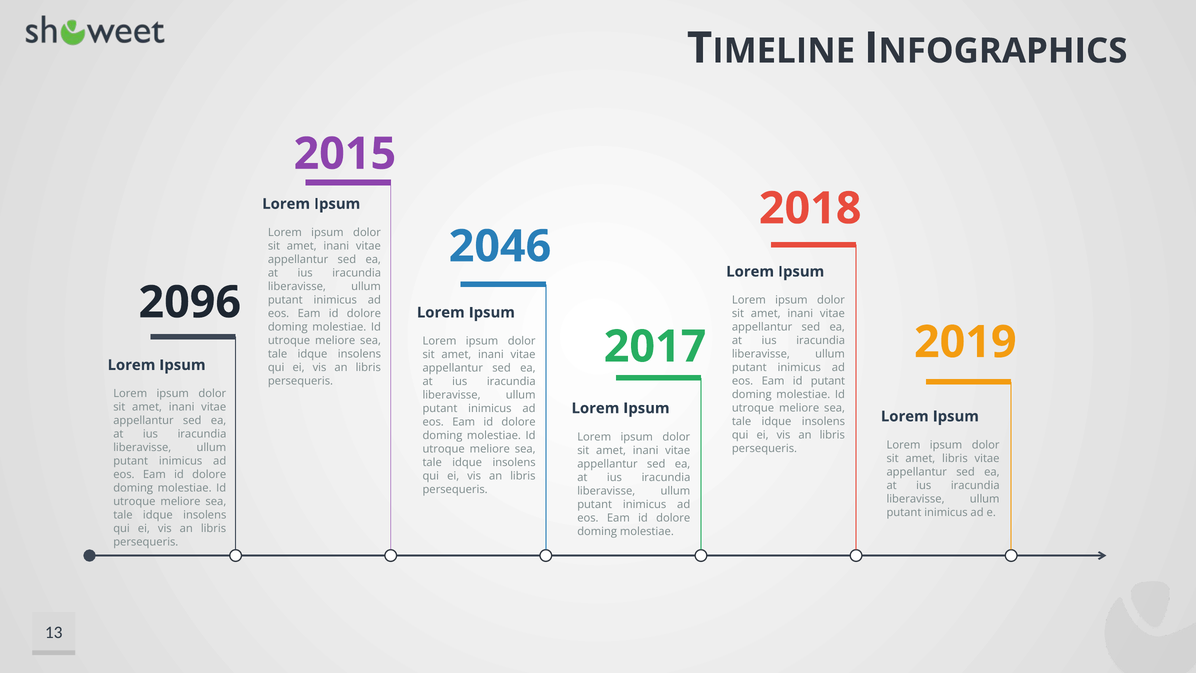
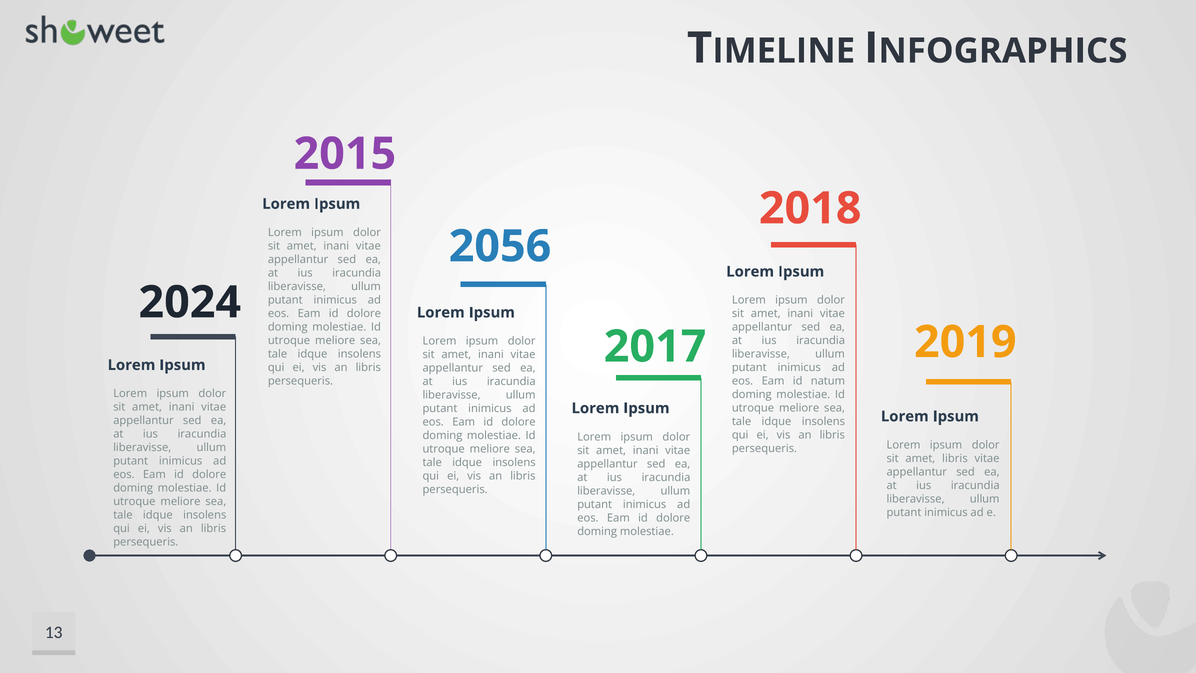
2046: 2046 -> 2056 (500, 246)
2096: 2096 -> 2024 (190, 302)
id putant: putant -> natum (828, 381)
